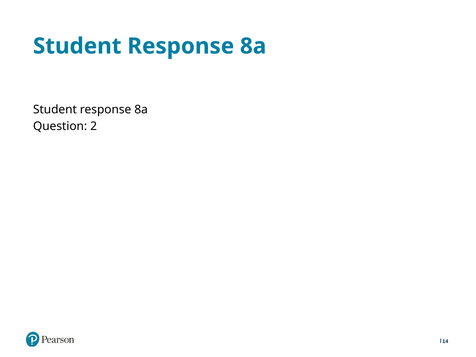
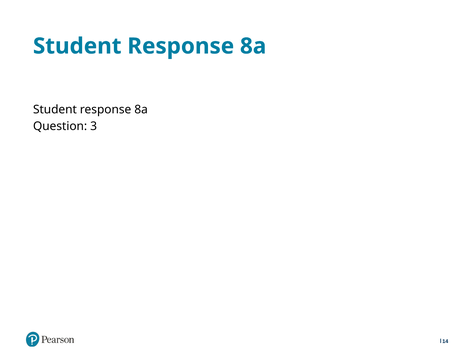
2: 2 -> 3 (94, 126)
